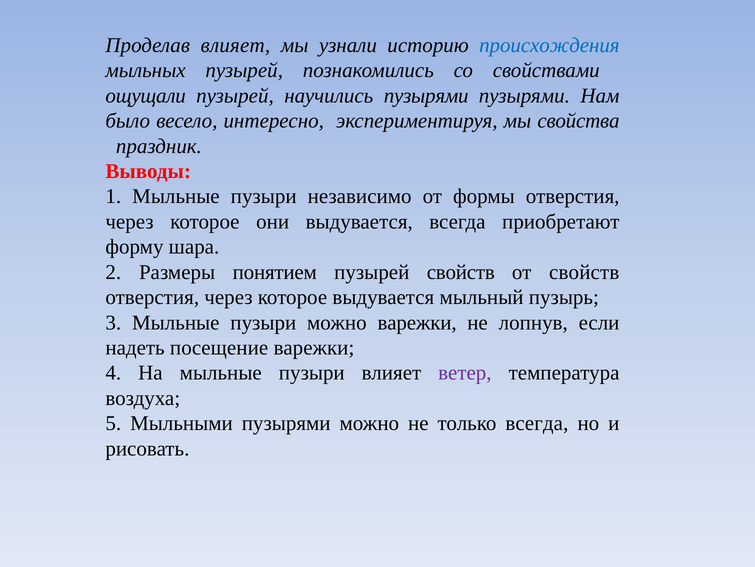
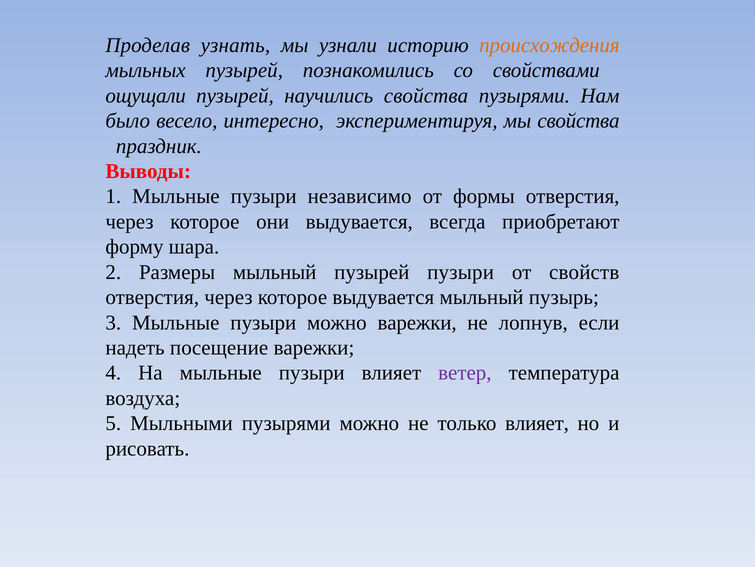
Проделав влияет: влияет -> узнать (235, 45)
происхождения colour: blue -> orange (549, 45)
научились пузырями: пузырями -> свойства (426, 96)
Размеры понятием: понятием -> мыльный (275, 272)
пузырей свойств: свойств -> пузыри (461, 272)
только всегда: всегда -> влияет (537, 423)
